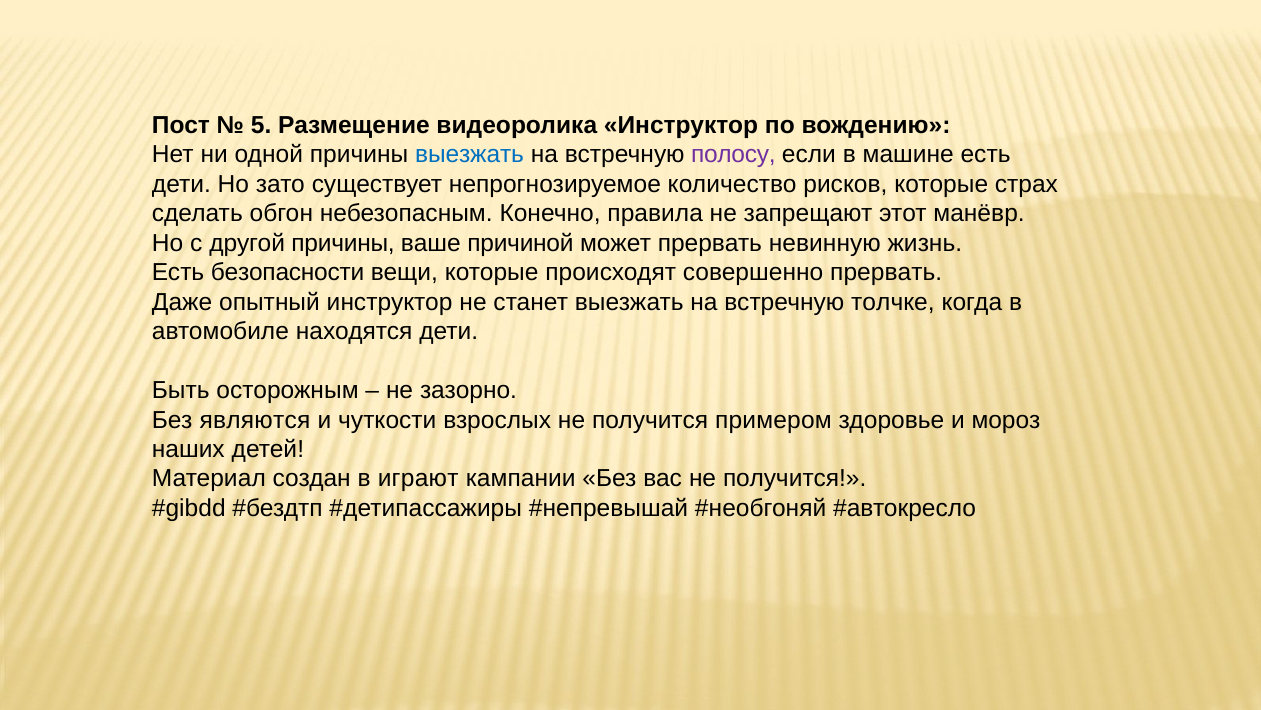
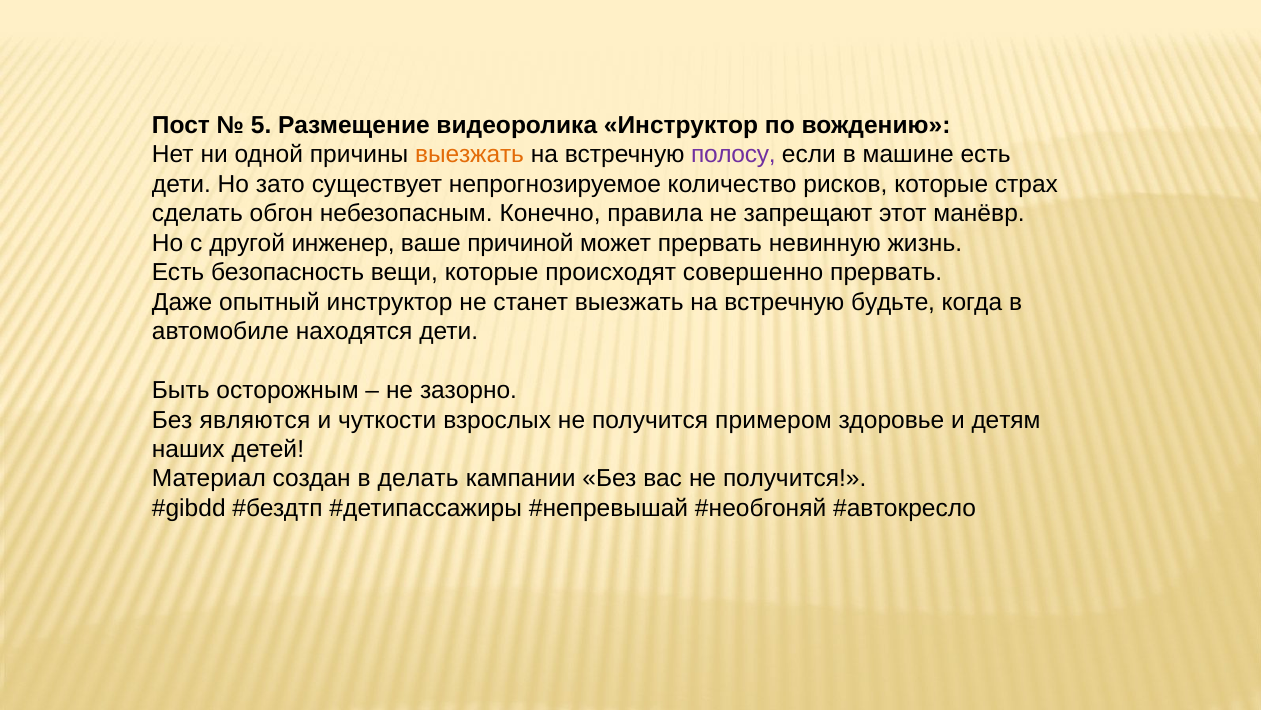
выезжать colour: blue -> orange (470, 155)
другой причины: причины -> инженер (343, 243)
безопасности: безопасности -> безопасность (288, 272)
толчке: толчке -> будьте (893, 302)
мороз: мороз -> детям (1006, 420)
играют: играют -> делать (418, 478)
